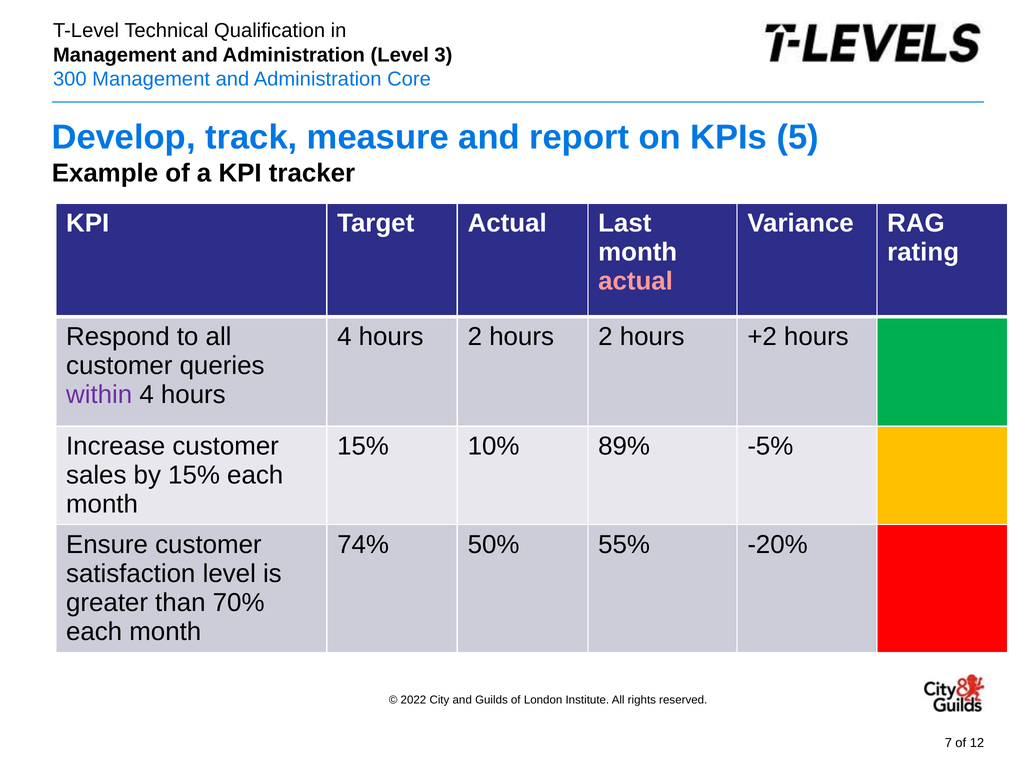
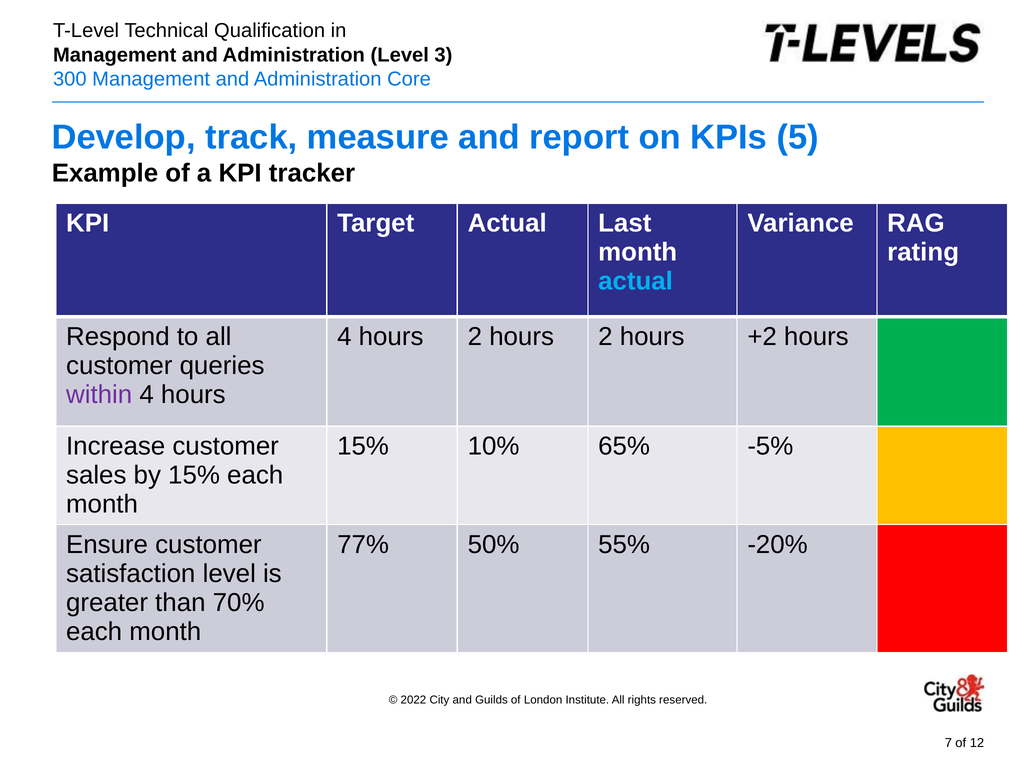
actual colour: pink -> light blue (636, 281)
89%: 89% -> 65% (624, 446)
74%: 74% -> 77% (363, 545)
